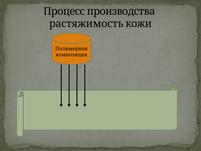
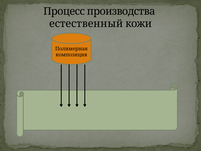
растяжимость: растяжимость -> естественный (86, 24)
